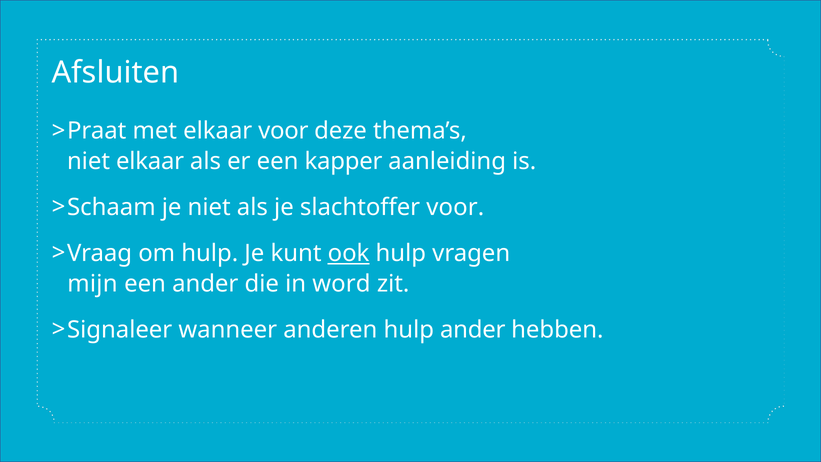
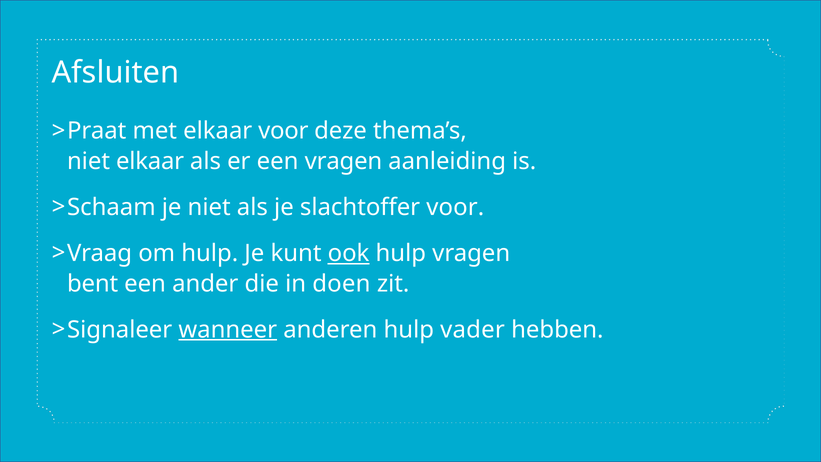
een kapper: kapper -> vragen (343, 161)
mijn: mijn -> bent (93, 284)
word: word -> doen (341, 284)
wanneer underline: none -> present (228, 329)
hulp ander: ander -> vader (473, 329)
